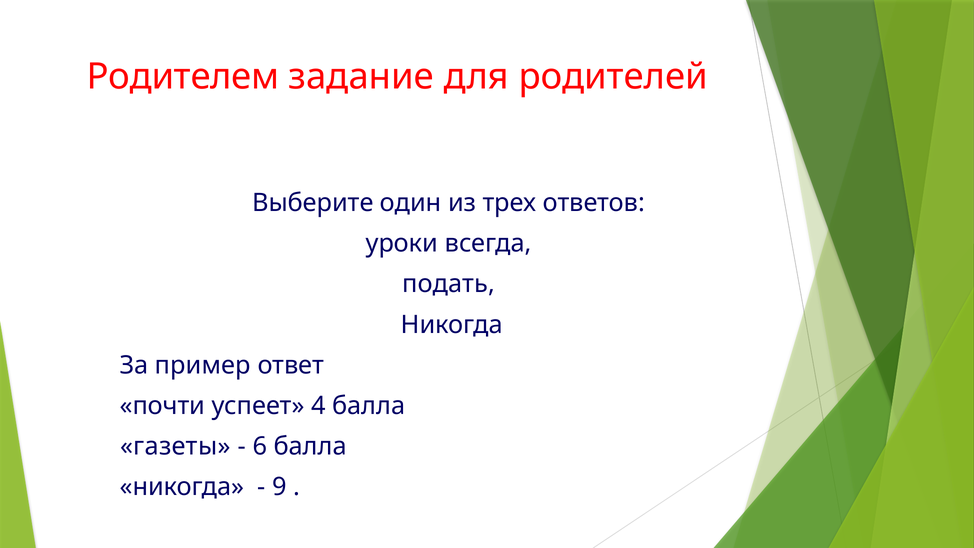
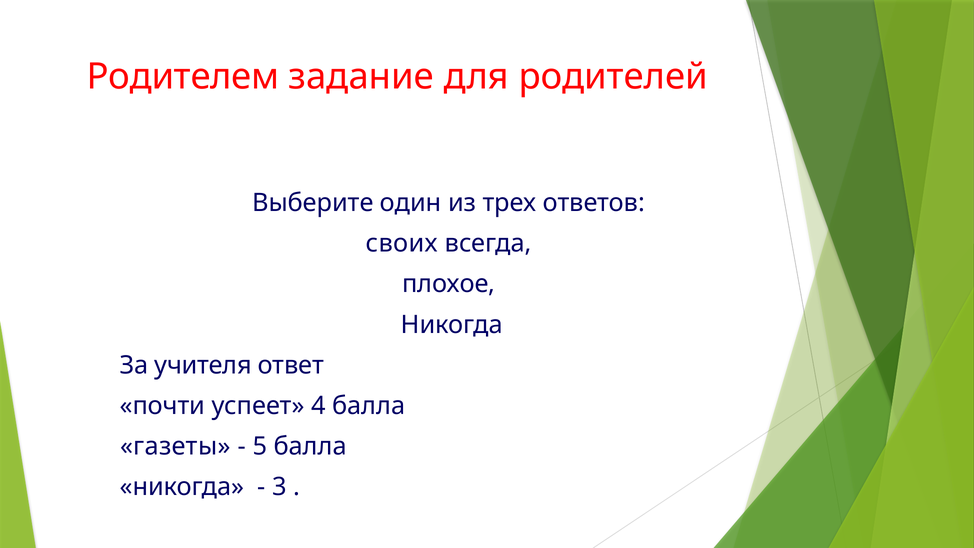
уроки: уроки -> своих (402, 243)
подать: подать -> плохое (449, 284)
пример: пример -> учителя (203, 365)
6: 6 -> 5 (260, 446)
9: 9 -> 3 (279, 487)
